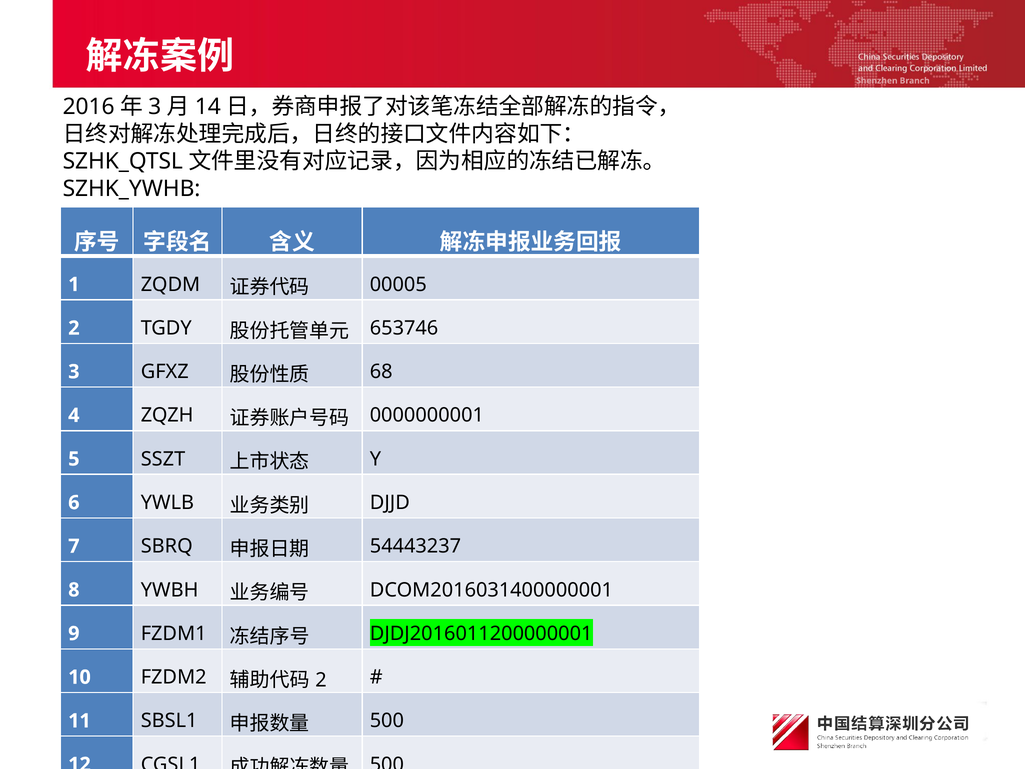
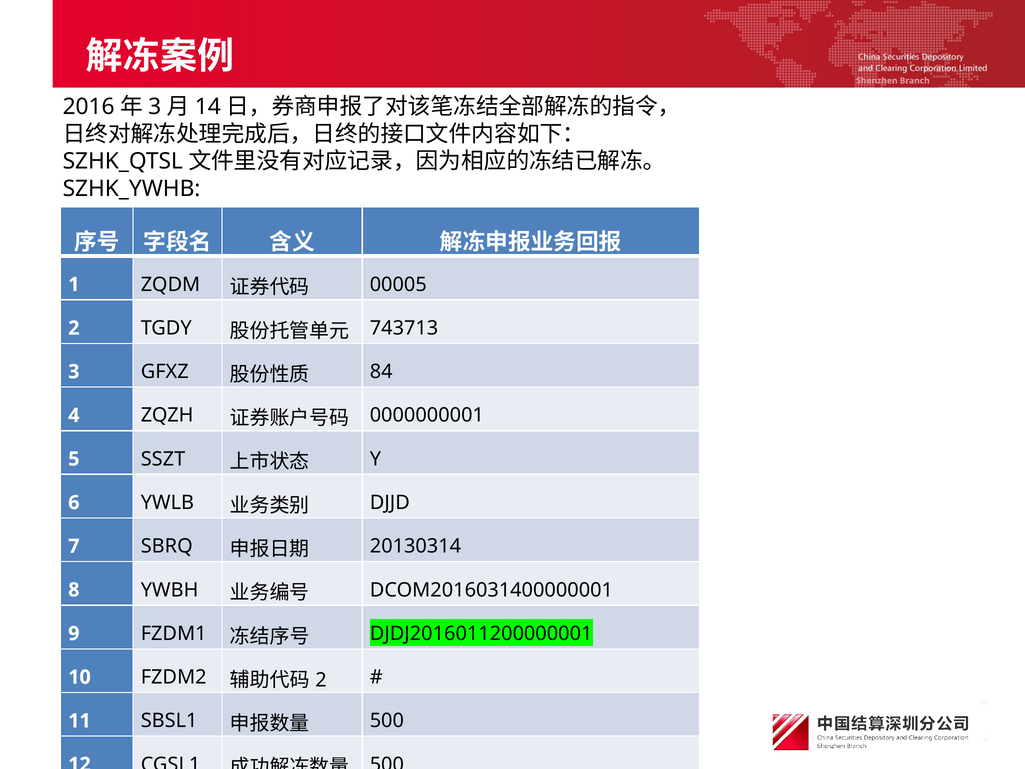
653746: 653746 -> 743713 (404, 328)
68: 68 -> 84 (381, 372)
54443237: 54443237 -> 20130314 (415, 546)
